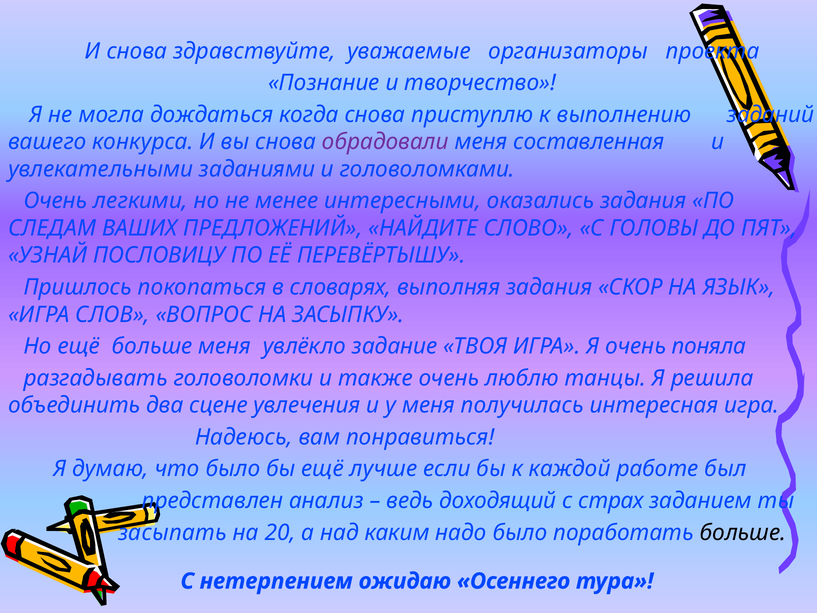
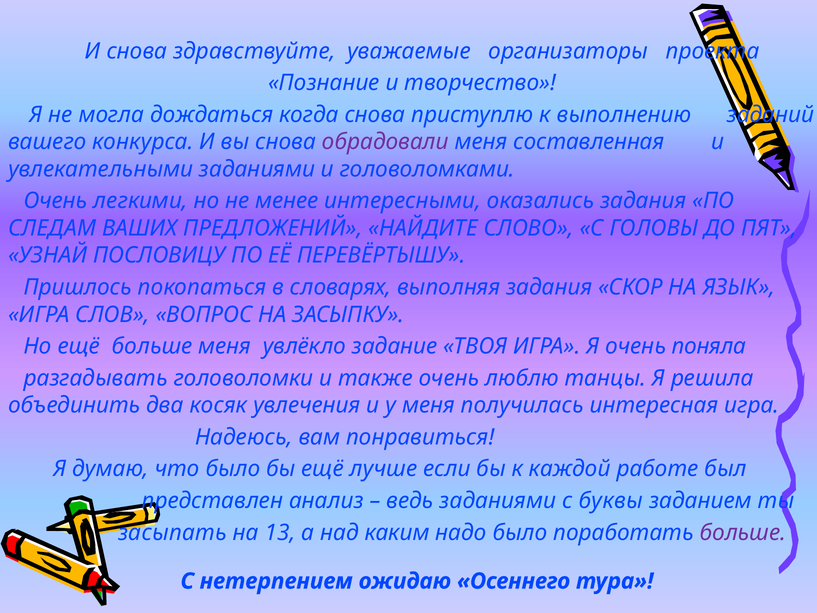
сцене: сцене -> косяк (218, 405)
ведь доходящий: доходящий -> заданиями (498, 501)
страх: страх -> буквы (611, 501)
20: 20 -> 13 (280, 532)
больше colour: black -> purple (743, 532)
